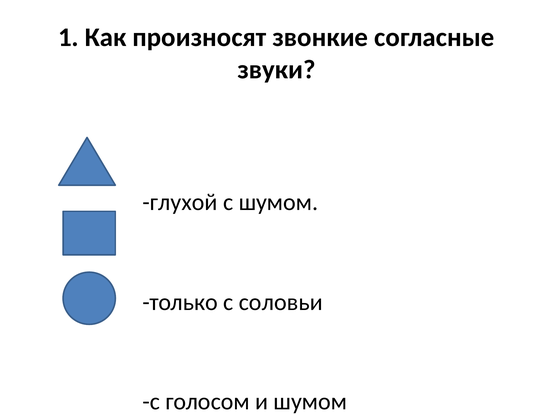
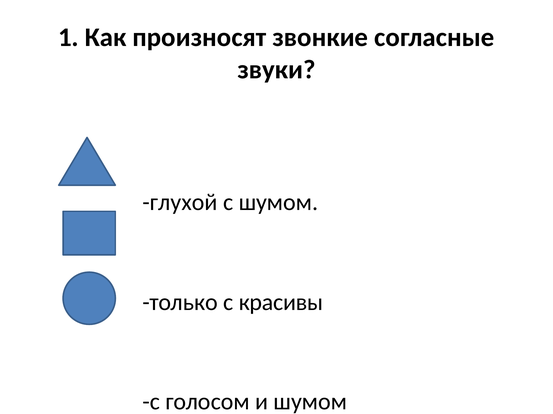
соловьи: соловьи -> красивы (281, 303)
